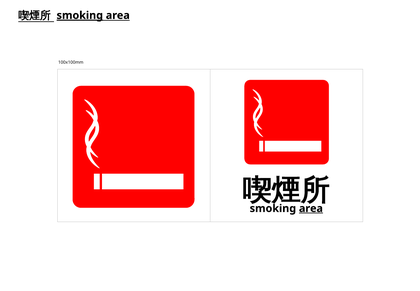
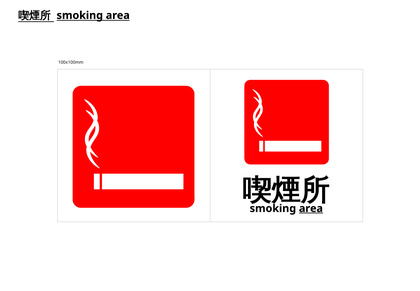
smoking underline: present -> none (80, 15)
